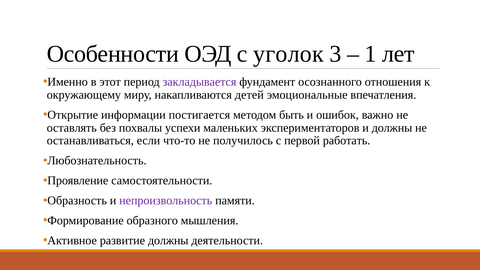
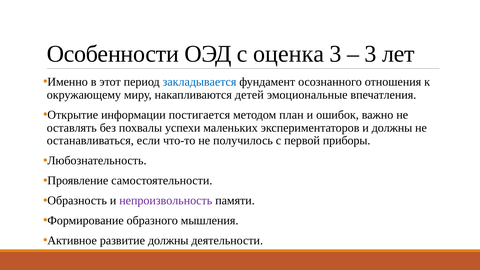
уголок: уголок -> оценка (289, 54)
1: 1 -> 3 (371, 54)
закладывается colour: purple -> blue (200, 82)
быть: быть -> план (291, 115)
работать: работать -> приборы (347, 141)
